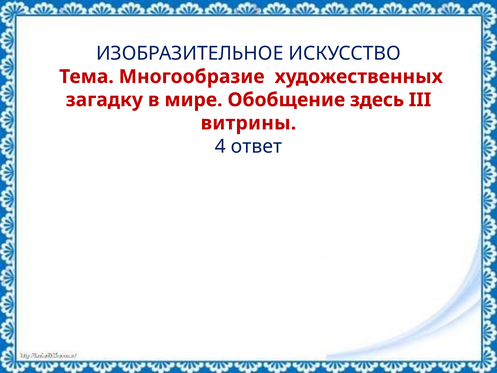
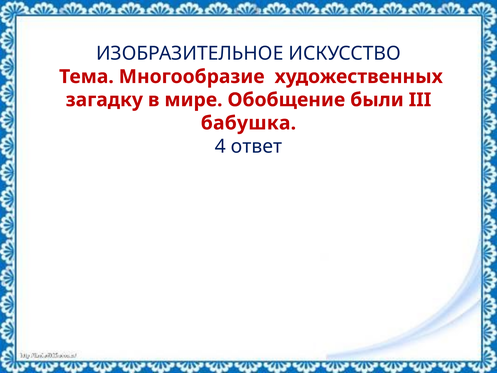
здесь: здесь -> были (377, 100)
витрины: витрины -> бабушка (248, 123)
